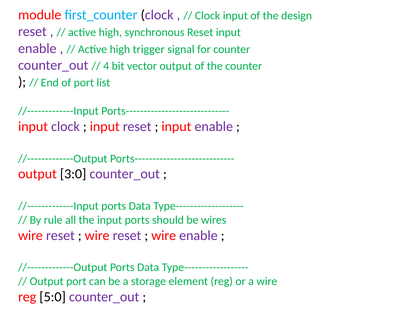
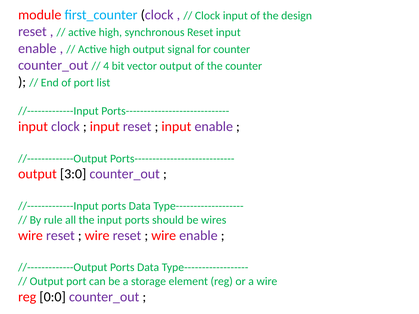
high trigger: trigger -> output (149, 49)
5:0: 5:0 -> 0:0 (53, 297)
